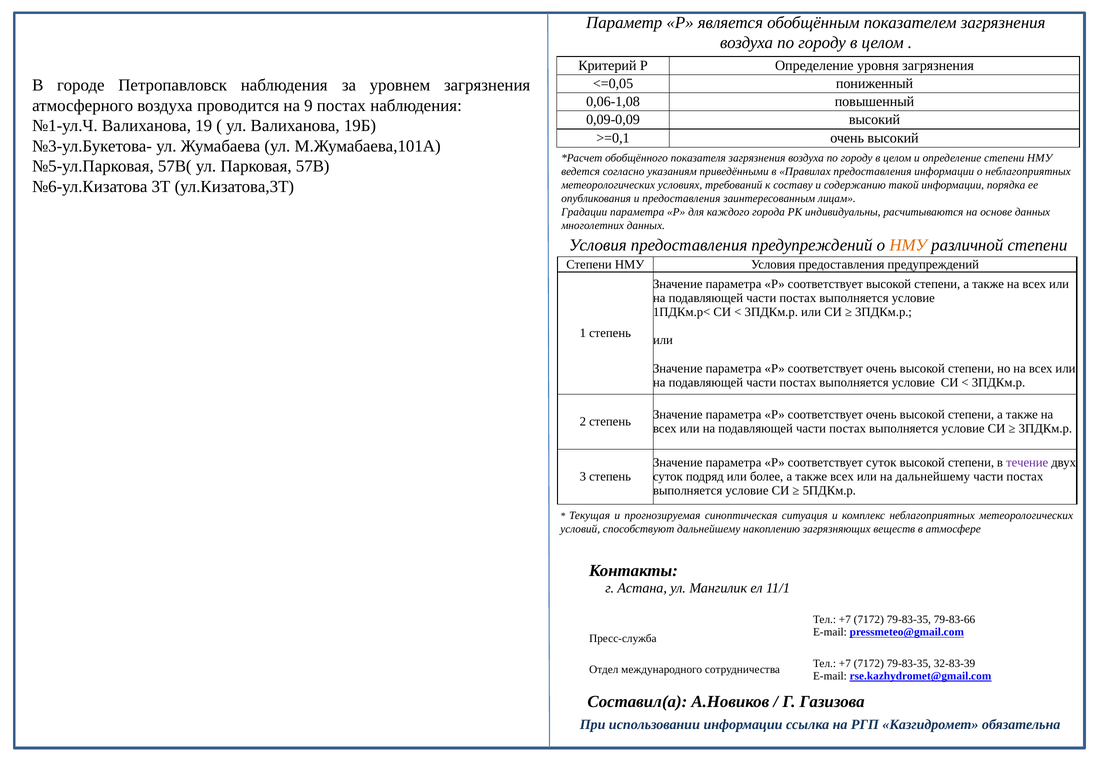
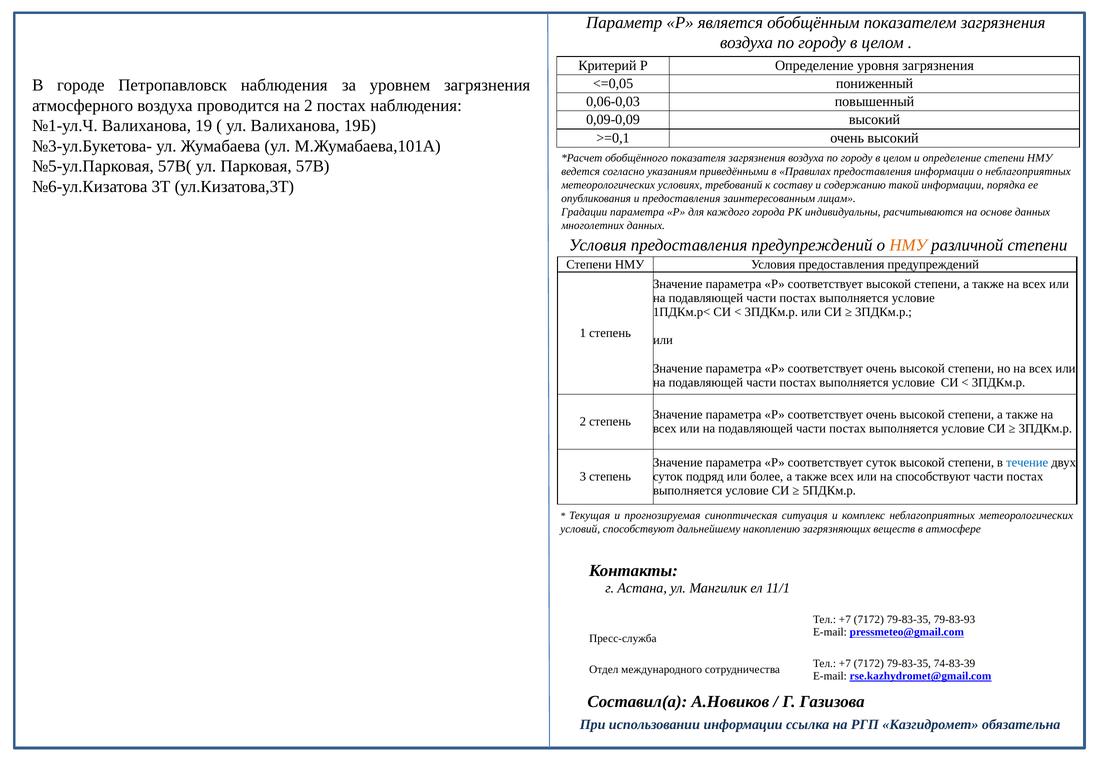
0,06-1,08: 0,06-1,08 -> 0,06-0,03 (613, 102)
на 9: 9 -> 2 (308, 105)
течение colour: purple -> blue (1027, 463)
на дальнейшему: дальнейшему -> способствуют (933, 477)
79-83-66: 79-83-66 -> 79-83-93 (955, 619)
32-83-39: 32-83-39 -> 74-83-39 (955, 663)
